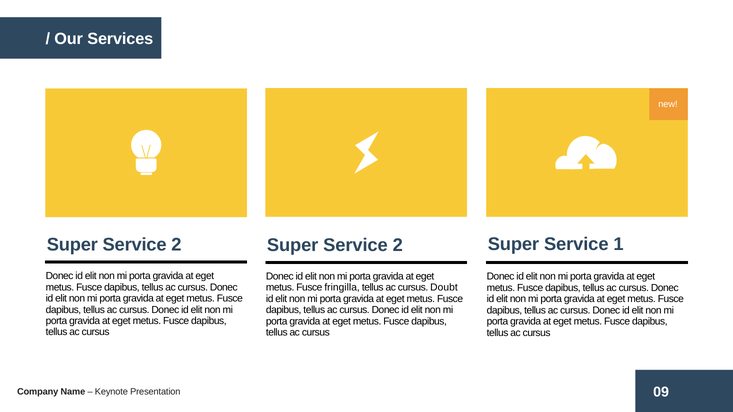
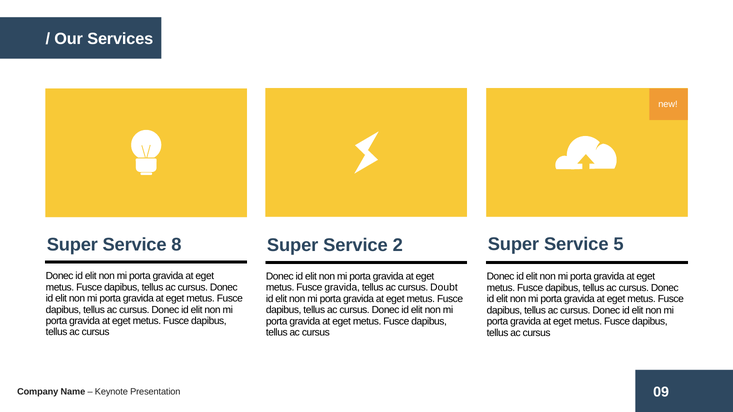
1: 1 -> 5 (619, 244)
2: 2 -> 8 (176, 245)
Fusce fringilla: fringilla -> gravida (342, 288)
